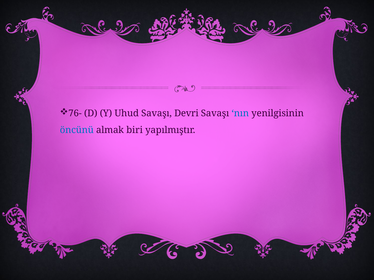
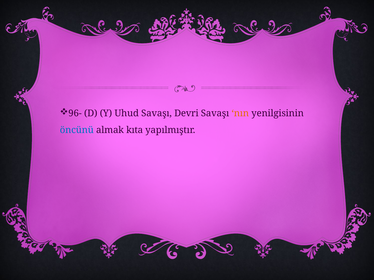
76-: 76- -> 96- (75, 113)
nın colour: blue -> orange (240, 113)
biri: biri -> kıta (135, 130)
